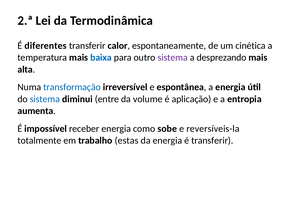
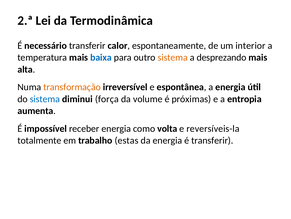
diferentes: diferentes -> necessário (46, 45)
cinética: cinética -> interior (250, 45)
sistema colour: purple -> orange (173, 57)
transformação colour: blue -> orange (72, 87)
entre: entre -> força (107, 99)
aplicação: aplicação -> próximas (191, 99)
sobe: sobe -> volta (167, 128)
